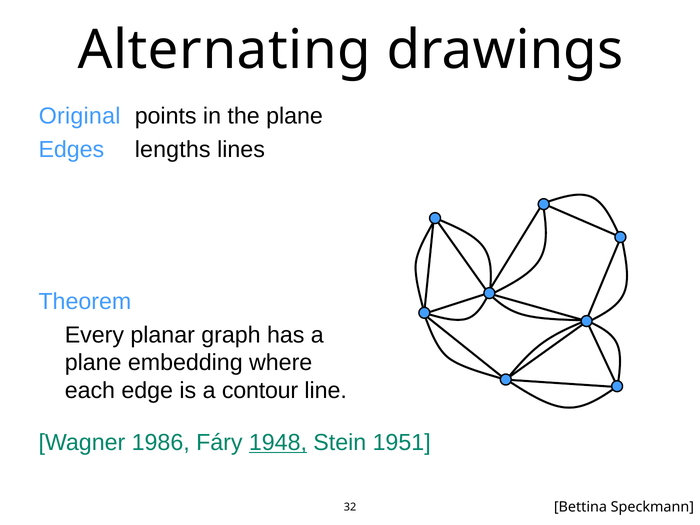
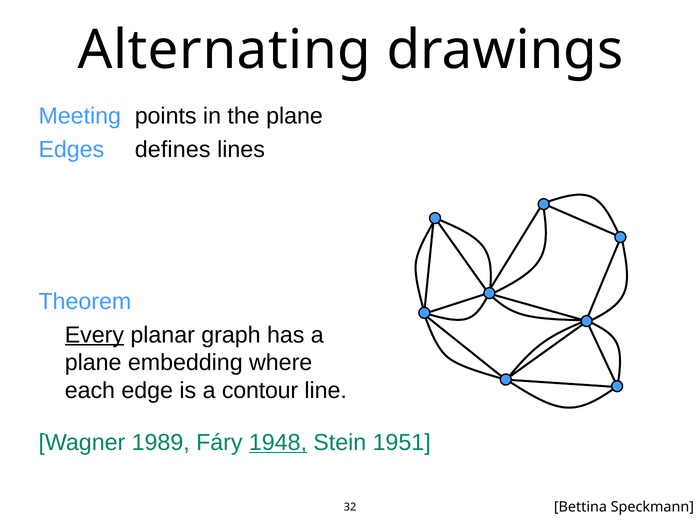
Original: Original -> Meeting (80, 116)
lengths: lengths -> defines (173, 150)
Every underline: none -> present (94, 335)
1986: 1986 -> 1989 (161, 443)
